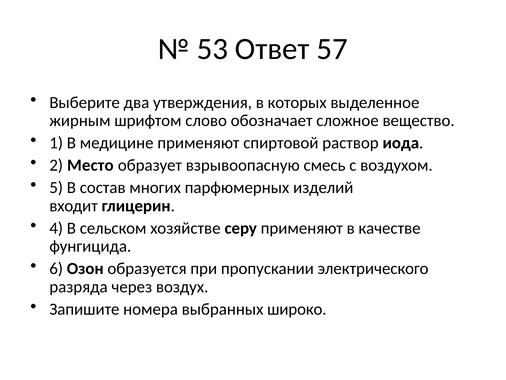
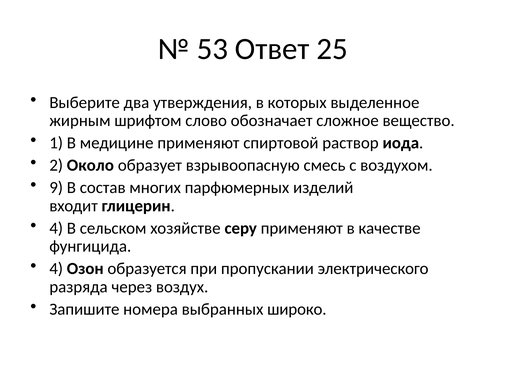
57: 57 -> 25 (332, 49)
Место: Место -> Около (90, 165)
5: 5 -> 9 (56, 187)
6: 6 -> 4 (56, 268)
